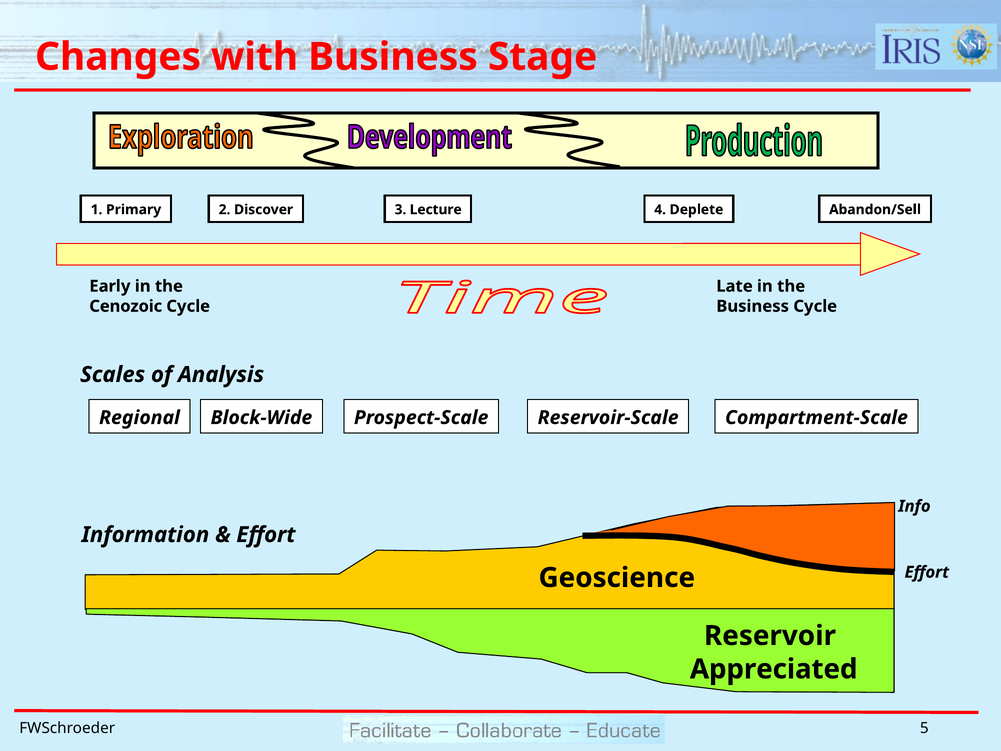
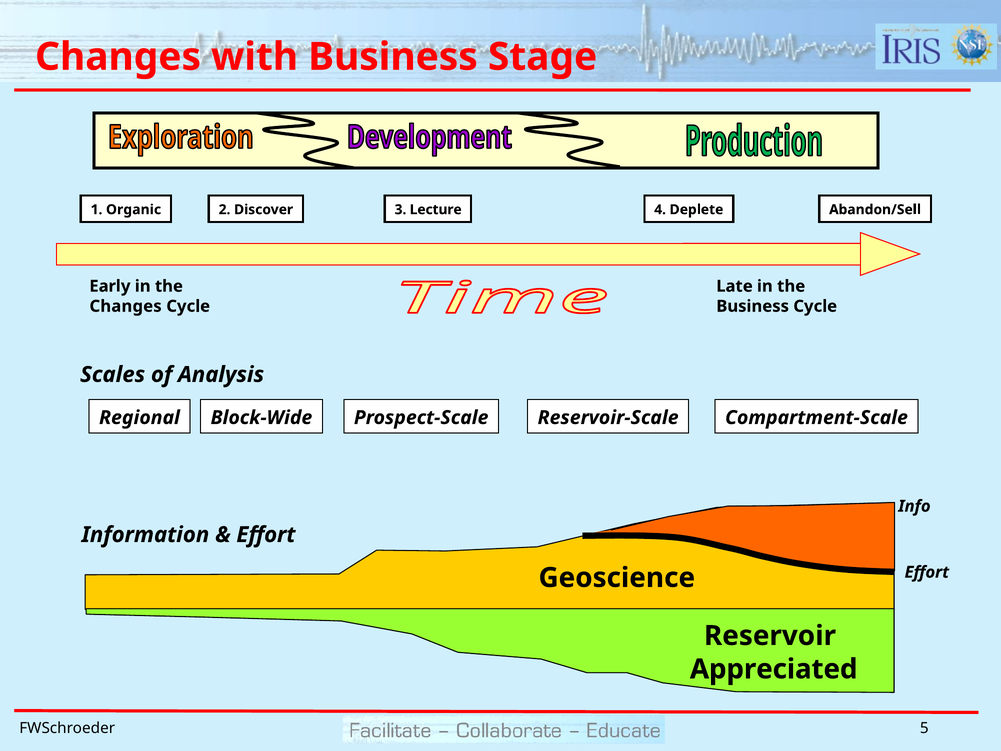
Primary: Primary -> Organic (134, 210)
Cenozoic: Cenozoic -> Changes (126, 306)
